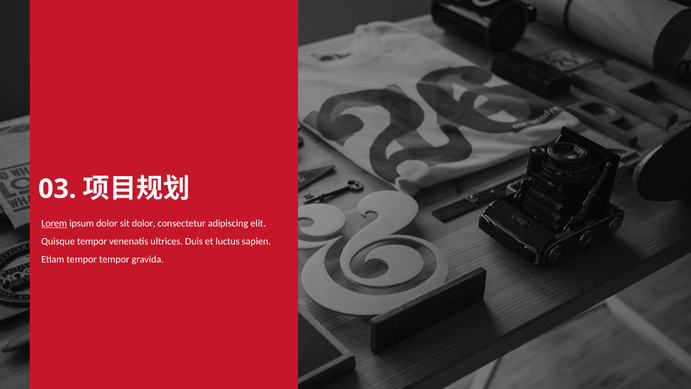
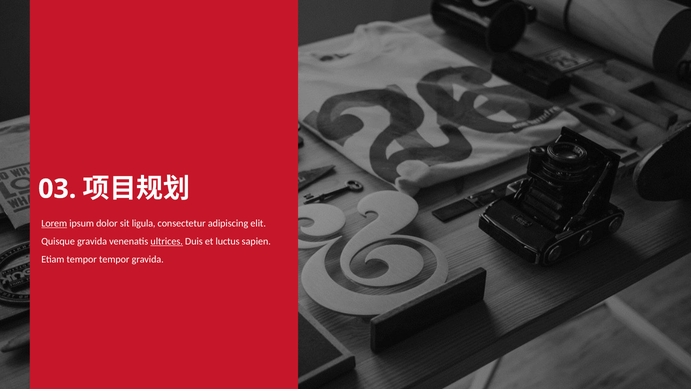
sit dolor: dolor -> ligula (144, 223)
Quisque tempor: tempor -> gravida (92, 241)
ultrices underline: none -> present (167, 241)
